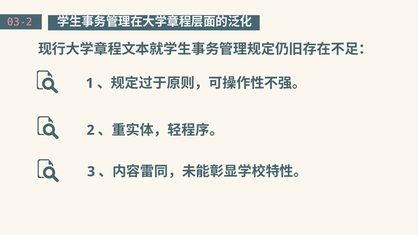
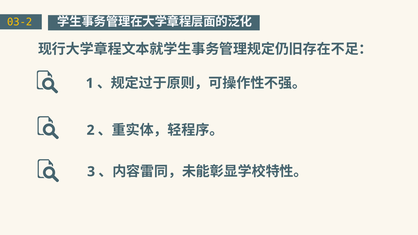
03-2 colour: pink -> yellow (20, 22)
